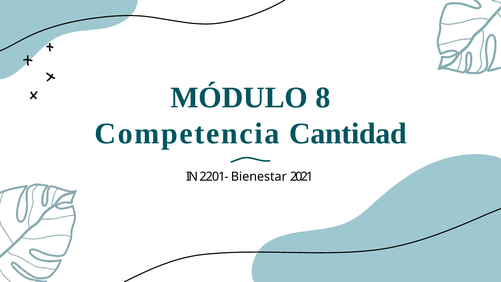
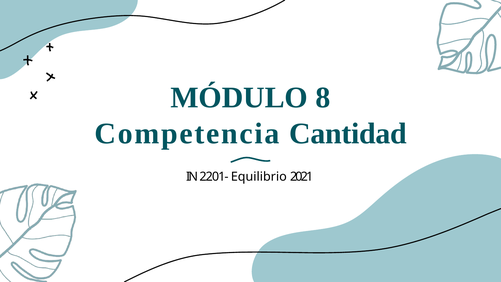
Bienestar: Bienestar -> Equilibrio (259, 177)
